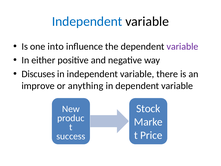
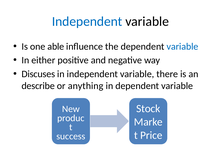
into: into -> able (56, 46)
variable colour: purple -> blue (182, 46)
improve: improve -> describe (38, 86)
